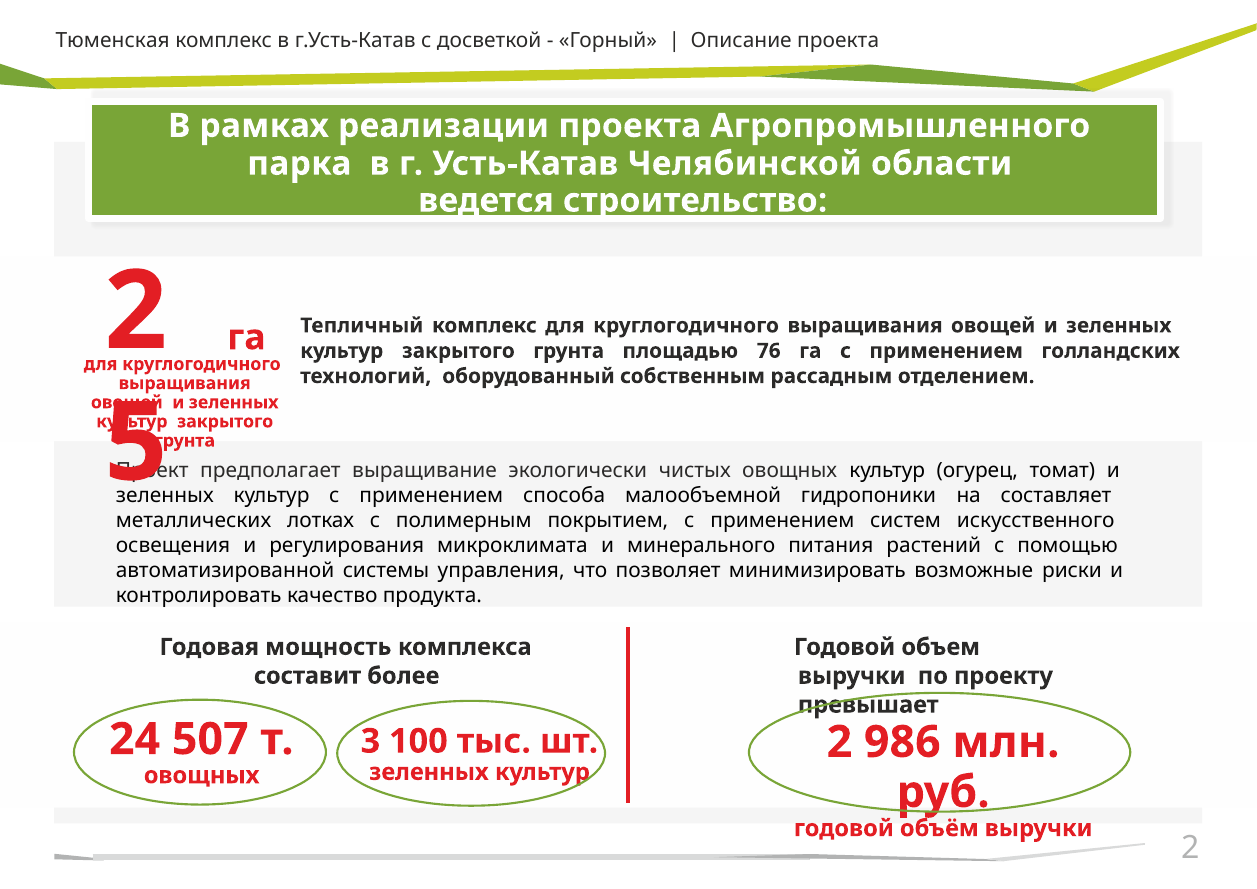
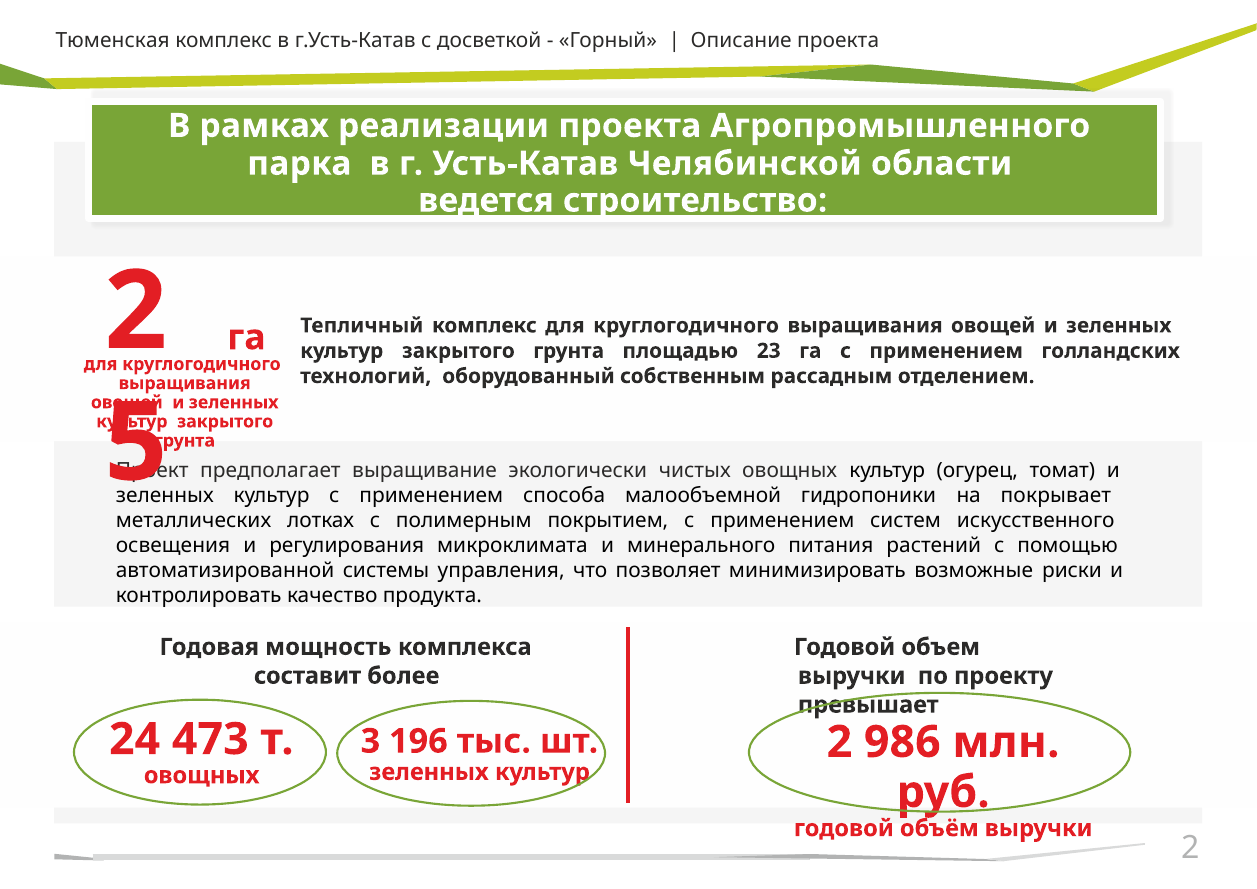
76: 76 -> 23 (769, 351)
составляет: составляет -> покрывает (1056, 496)
507: 507 -> 473 (210, 739)
100: 100 -> 196 (418, 741)
